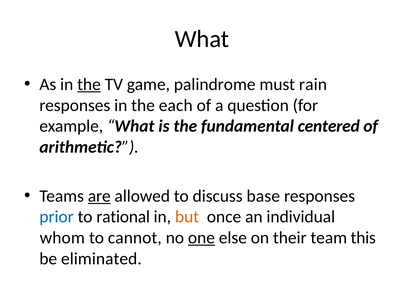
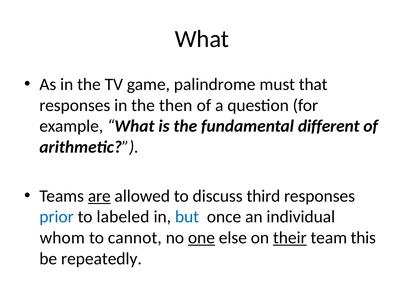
the underline: present -> none (89, 84)
rain: rain -> that (313, 84)
each: each -> then (176, 105)
centered: centered -> different (329, 126)
base: base -> third (263, 196)
rational: rational -> labeled (123, 217)
but colour: orange -> blue (187, 217)
their underline: none -> present (290, 238)
eliminated: eliminated -> repeatedly (101, 259)
